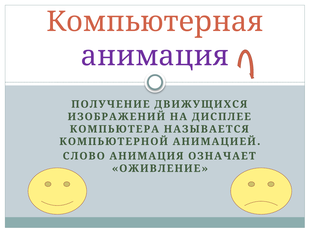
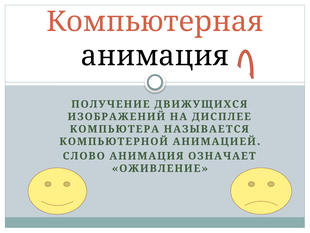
анимация colour: purple -> black (155, 56)
